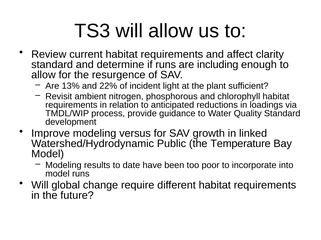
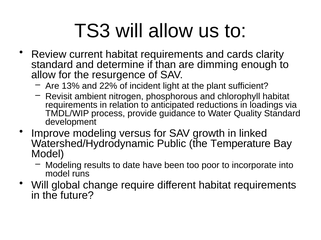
affect: affect -> cards (240, 54)
if runs: runs -> than (166, 65)
including: including -> dimming (218, 65)
